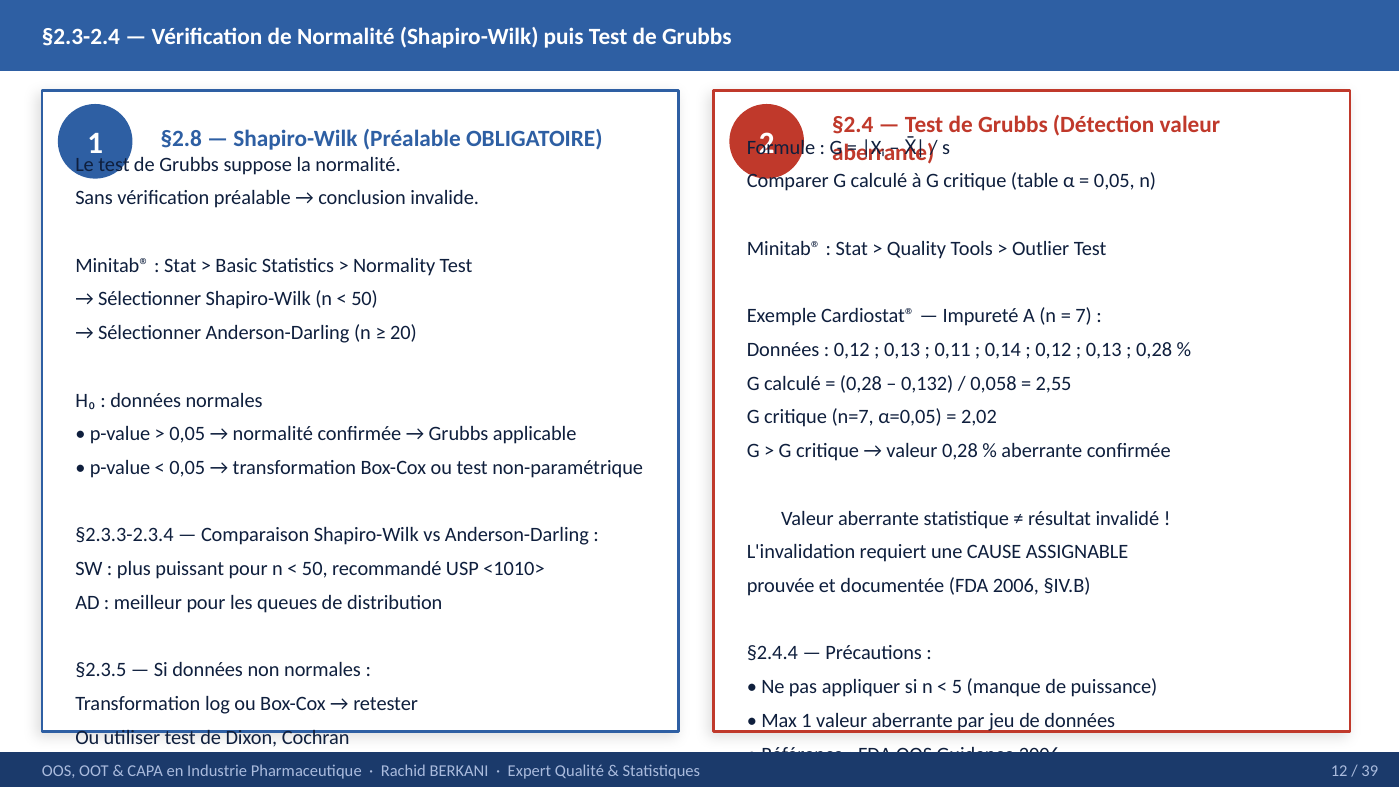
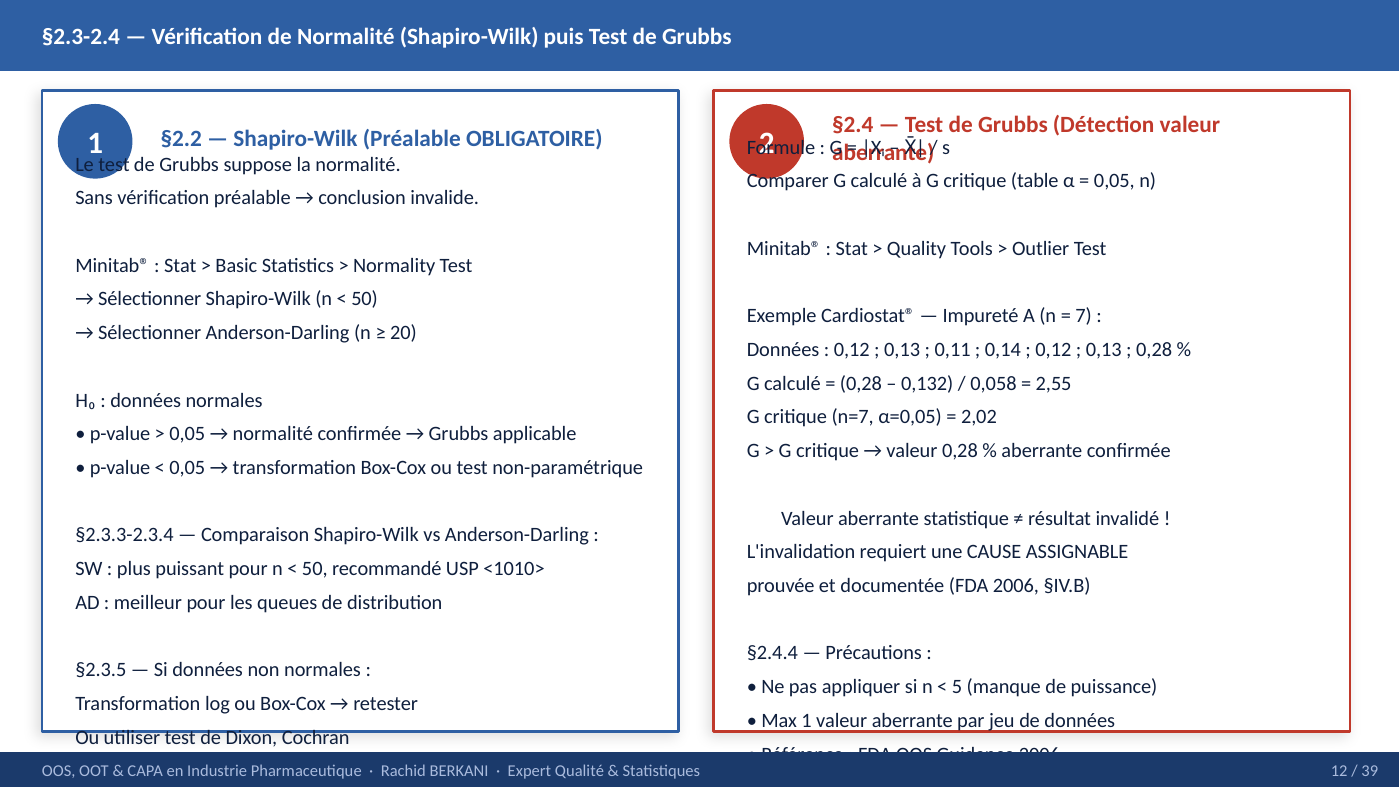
§2.8: §2.8 -> §2.2 (181, 139)
